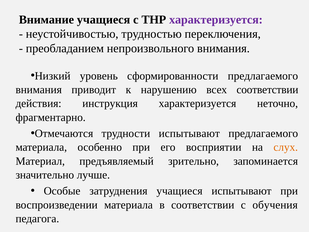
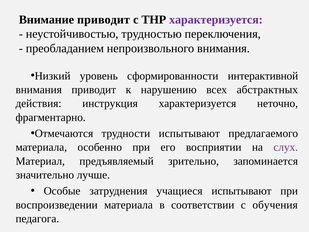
Внимание учащиеся: учащиеся -> приводит (103, 20)
сформированности предлагаемого: предлагаемого -> интерактивной (263, 76)
всех соответствии: соответствии -> абстрактных (267, 90)
слух colour: orange -> purple (286, 147)
